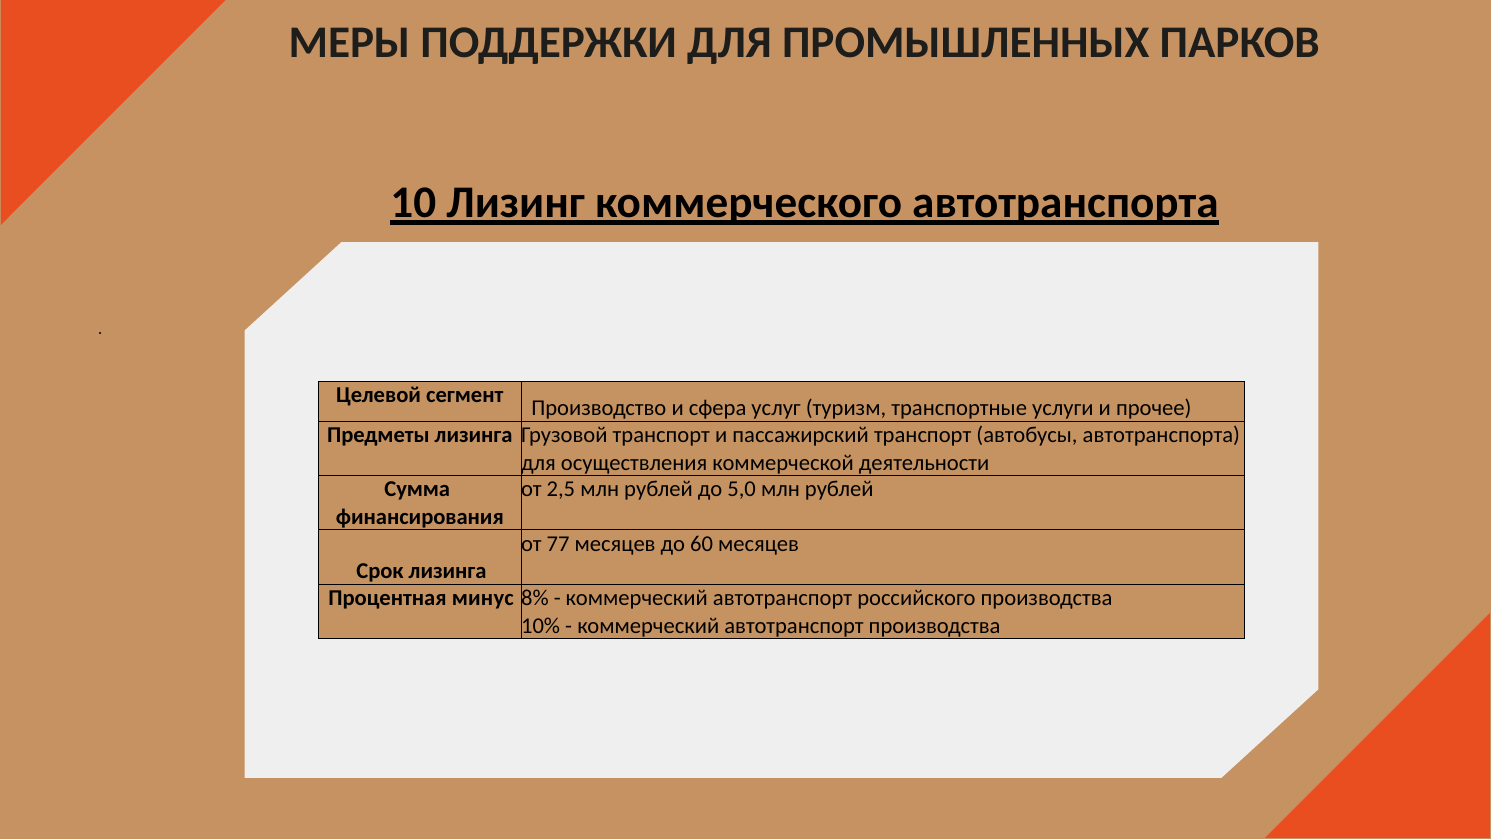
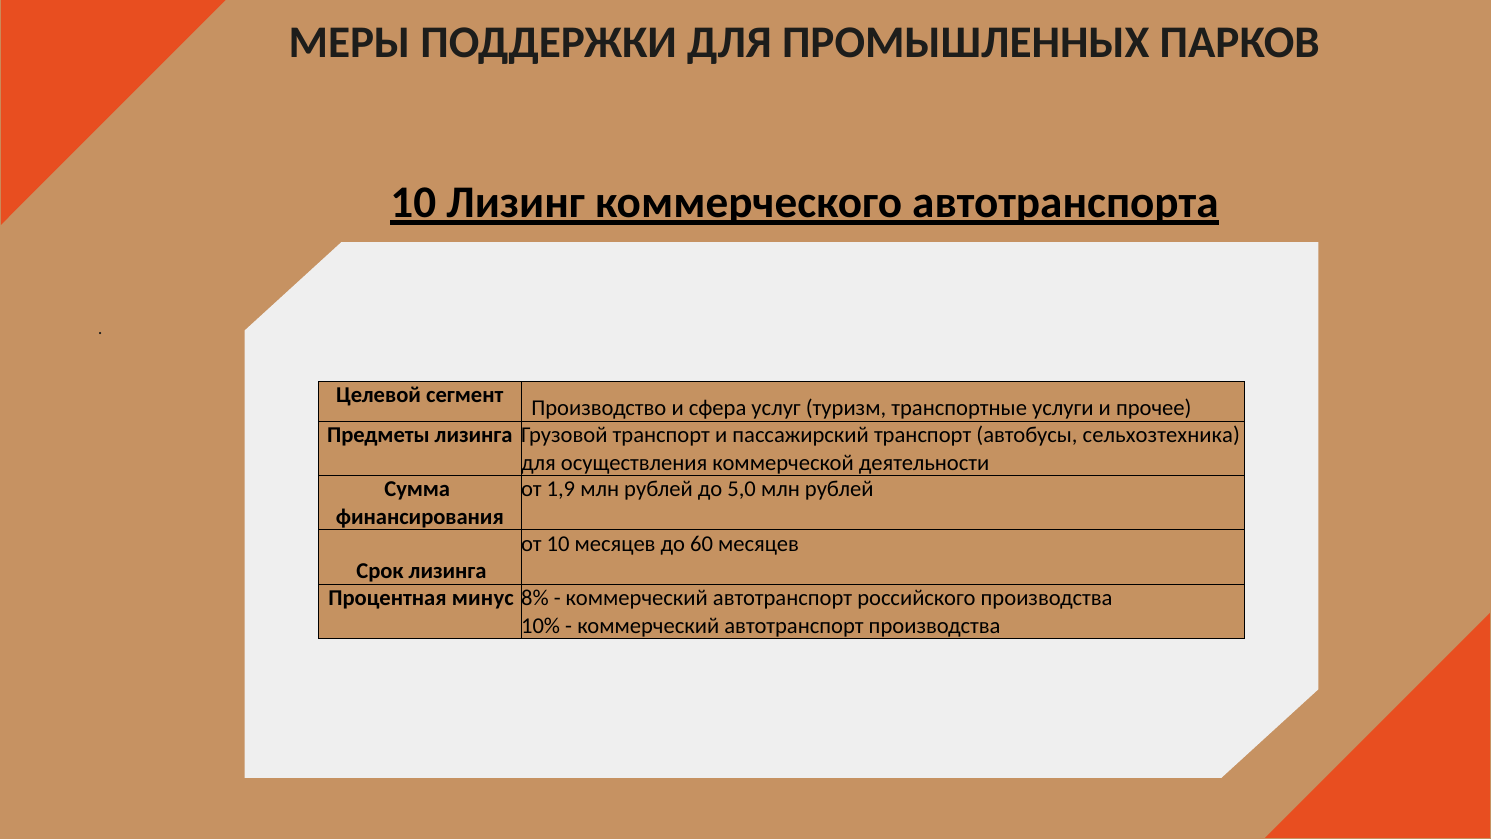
автобусы автотранспорта: автотранспорта -> сельхозтехника (1161, 435)
2,5: 2,5 -> 1,9 (561, 489)
от 77: 77 -> 10 (558, 544)
